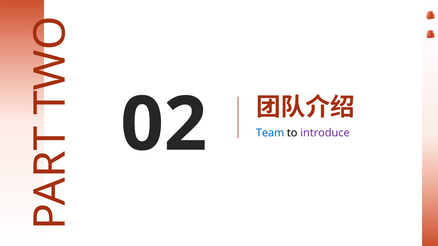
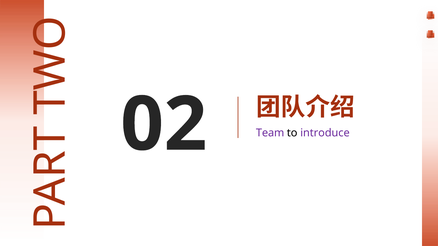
Team colour: blue -> purple (270, 133)
